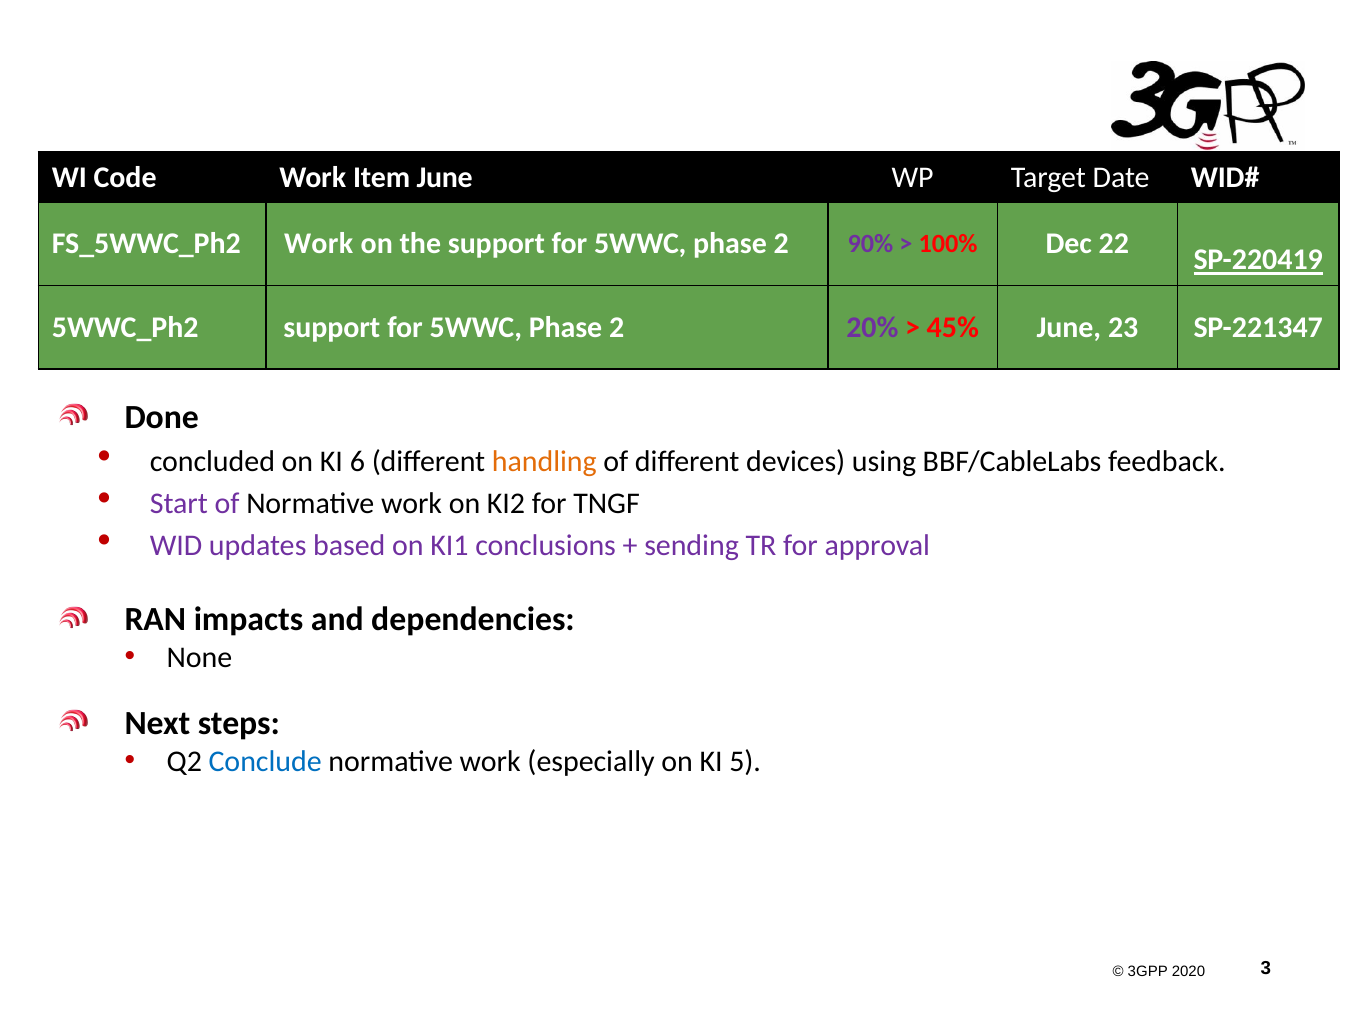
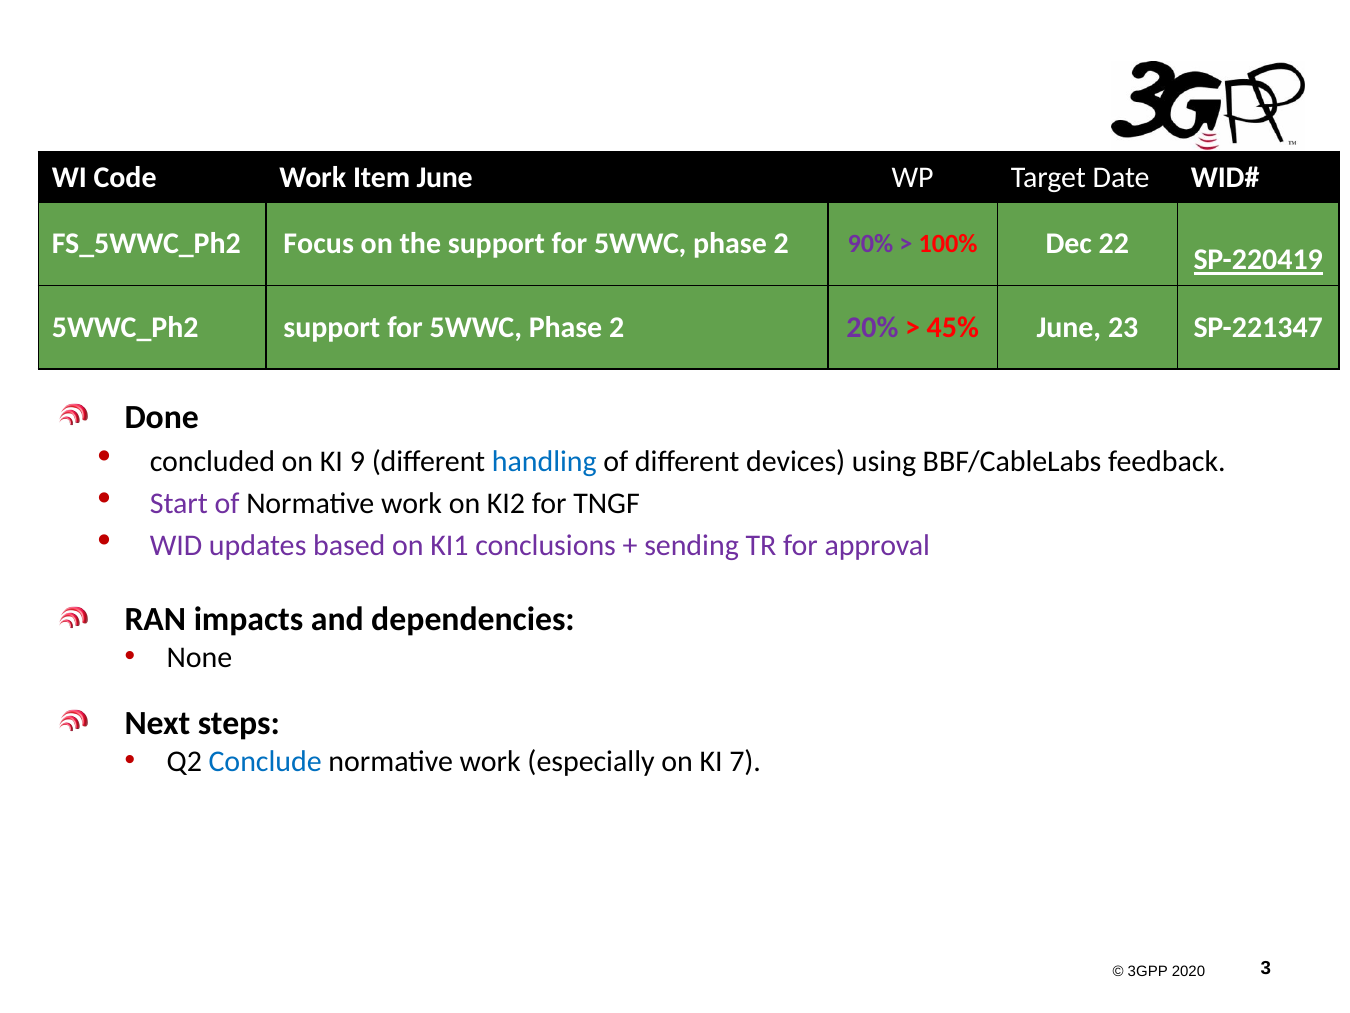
Work: Work -> Focus (319, 244)
6: 6 -> 9 (357, 461)
handling colour: orange -> blue (544, 461)
5: 5 -> 7 (745, 761)
